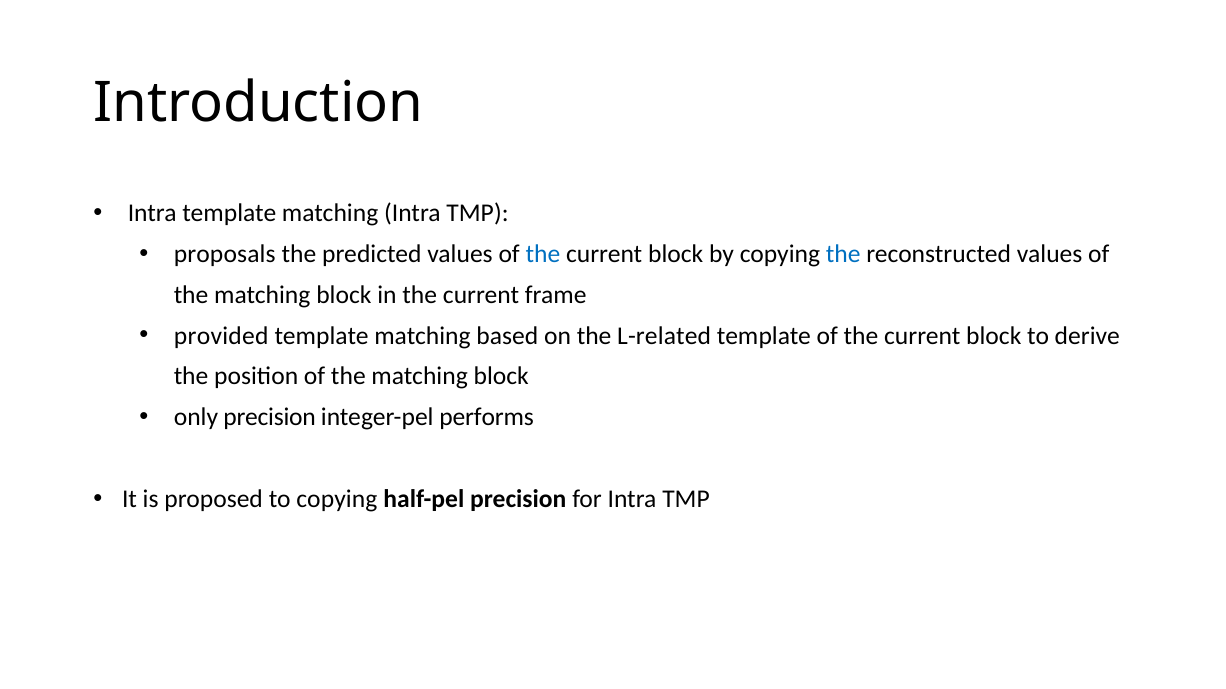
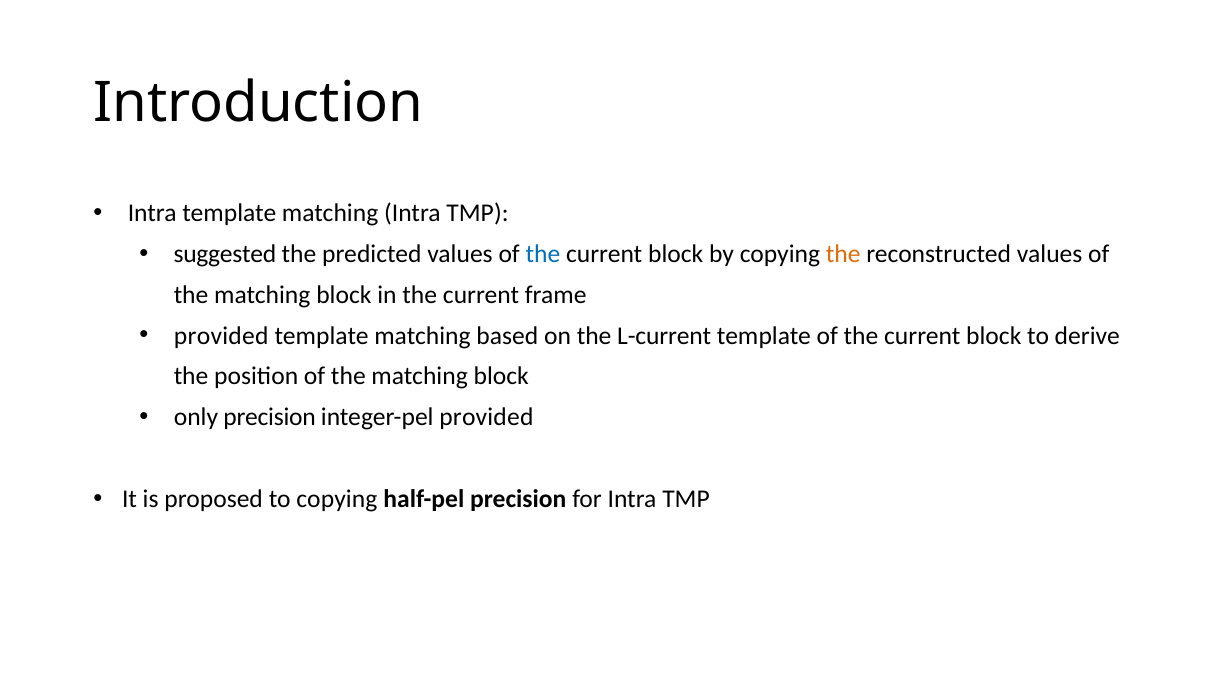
proposals: proposals -> suggested (225, 254)
the colour: blue -> orange (843, 254)
L-related: L-related -> L-current (664, 336)
integer-pel performs: performs -> provided (486, 418)
